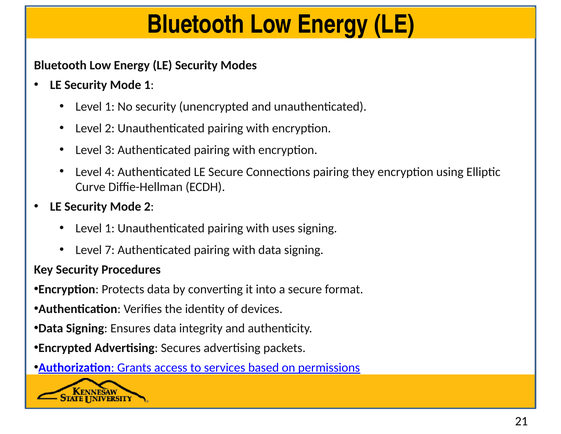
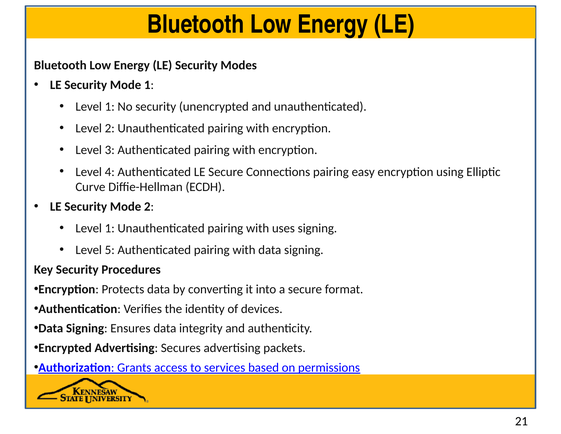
they: they -> easy (363, 172)
7: 7 -> 5 (110, 250)
